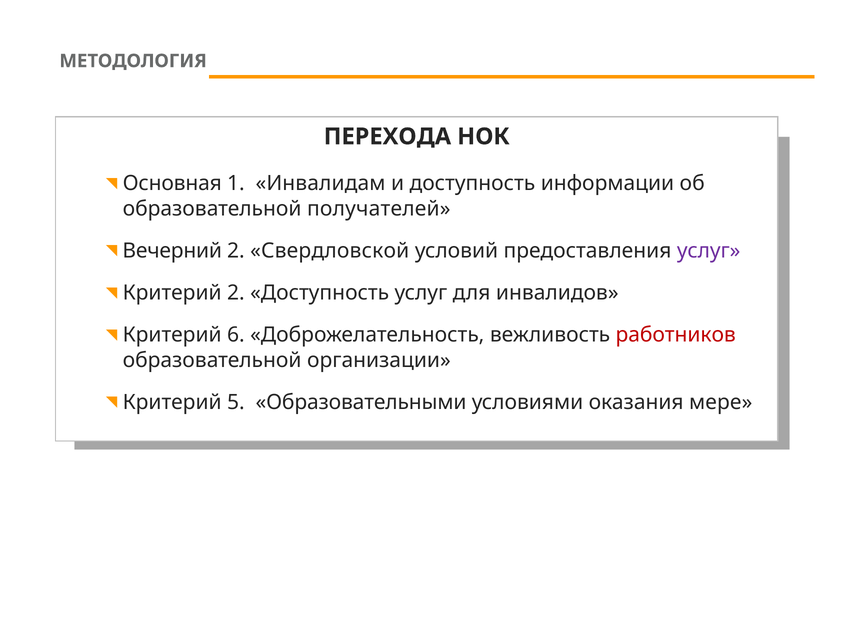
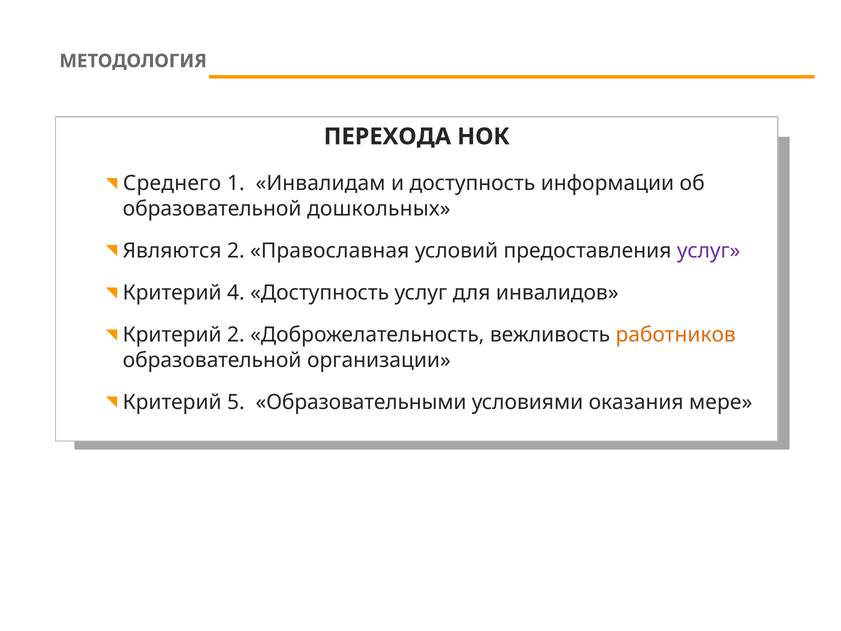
Основная: Основная -> Среднего (172, 183)
получателей: получателей -> дошкольных (379, 209)
Вечерний: Вечерний -> Являются (172, 251)
Свердловской: Свердловской -> Православная (330, 251)
Критерий 2: 2 -> 4 (236, 293)
Критерий 6: 6 -> 2 (236, 335)
работников colour: red -> orange (676, 335)
